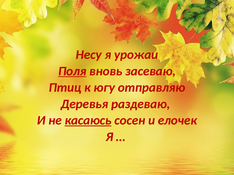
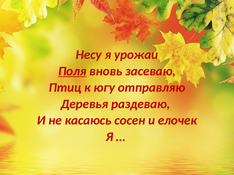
касаюсь underline: present -> none (88, 121)
